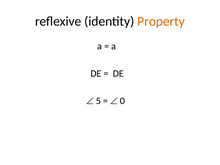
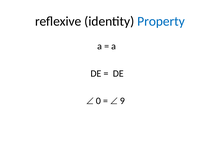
Property colour: orange -> blue (161, 21)
5: 5 -> 0 (98, 101)
0: 0 -> 9 (122, 101)
